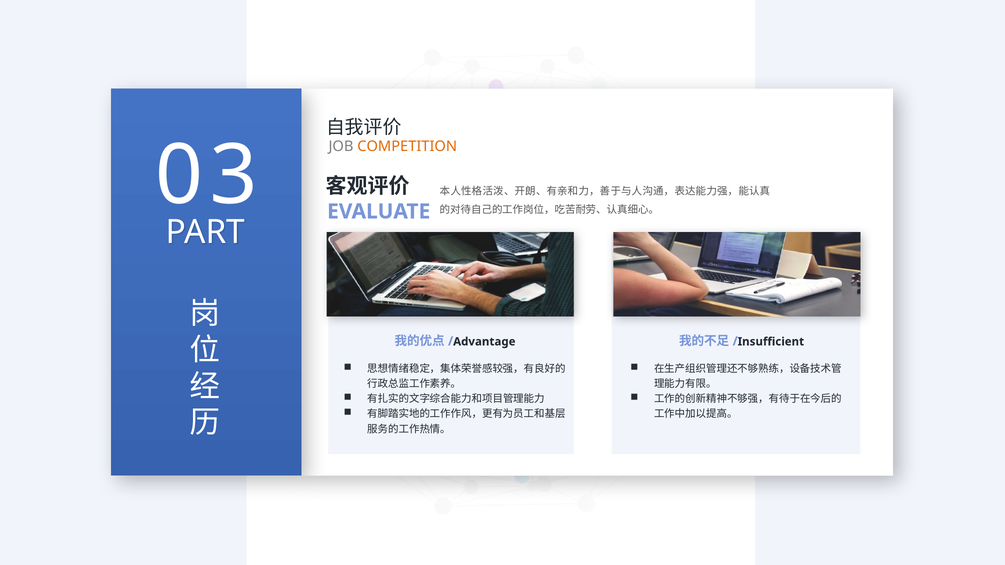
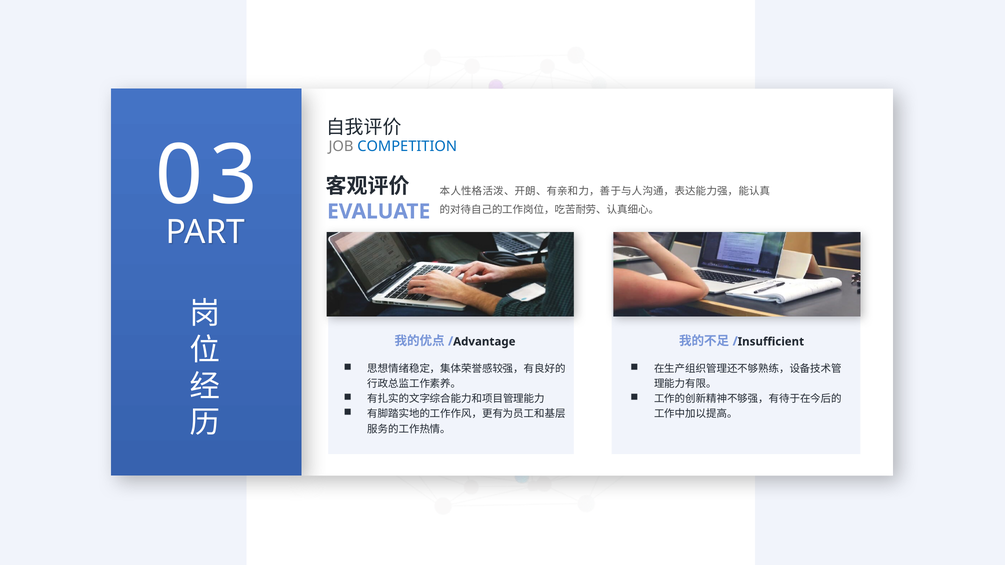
COMPETITION colour: orange -> blue (407, 146)
